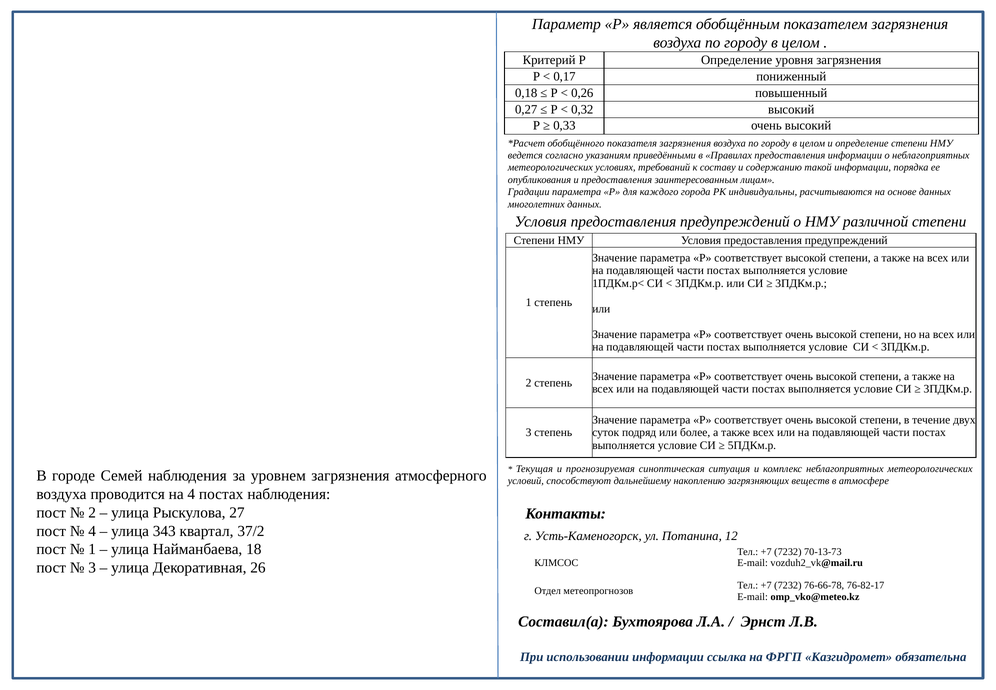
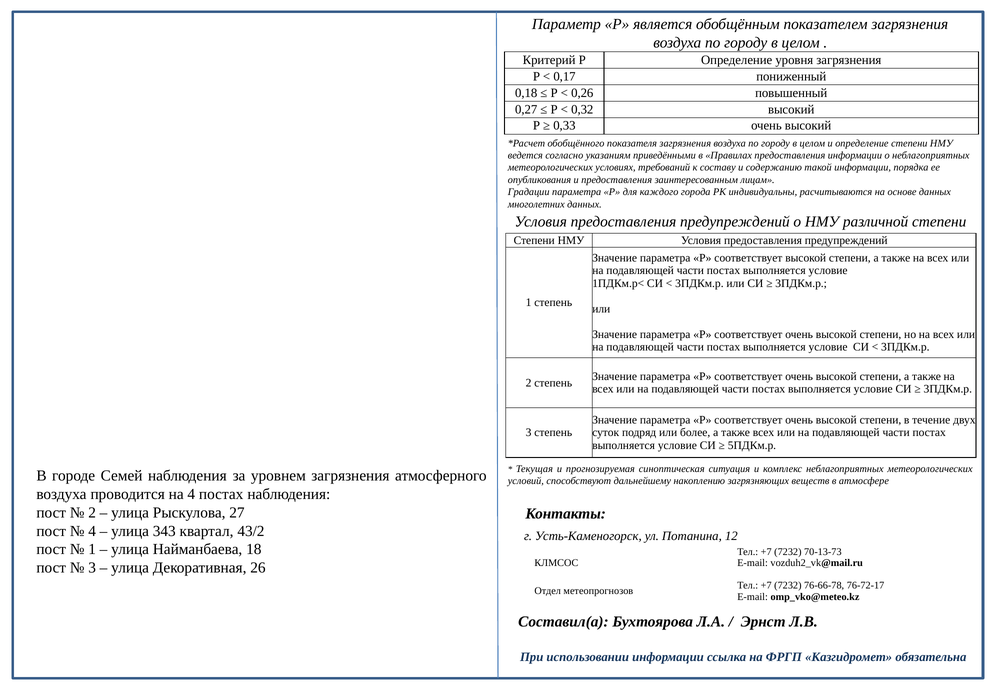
37/2: 37/2 -> 43/2 (251, 531)
76-82-17: 76-82-17 -> 76-72-17 (866, 585)
